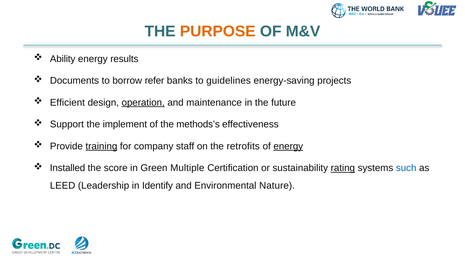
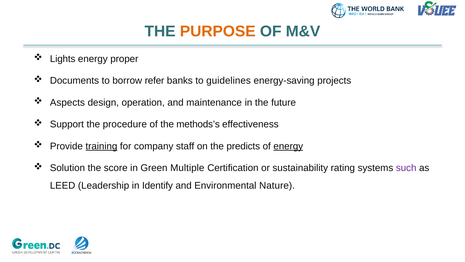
Ability: Ability -> Lights (63, 59)
results: results -> proper (124, 59)
Efficient: Efficient -> Aspects (67, 102)
operation underline: present -> none (143, 102)
implement: implement -> procedure (125, 124)
retrofits: retrofits -> predicts (243, 146)
Installed: Installed -> Solution (67, 168)
rating underline: present -> none (343, 168)
such colour: blue -> purple (406, 168)
